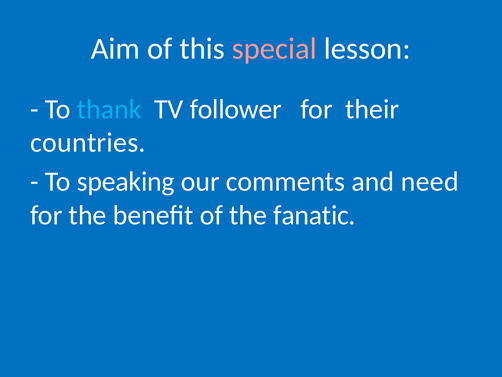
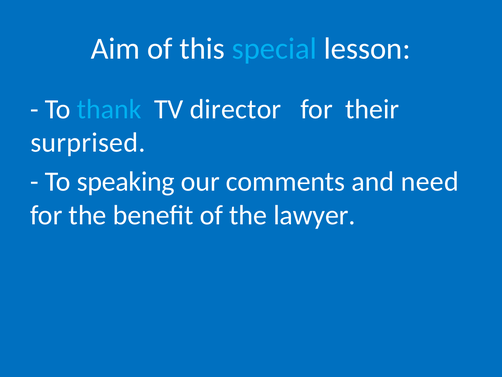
special colour: pink -> light blue (274, 49)
follower: follower -> director (236, 109)
countries: countries -> surprised (88, 142)
fanatic: fanatic -> lawyer (314, 215)
